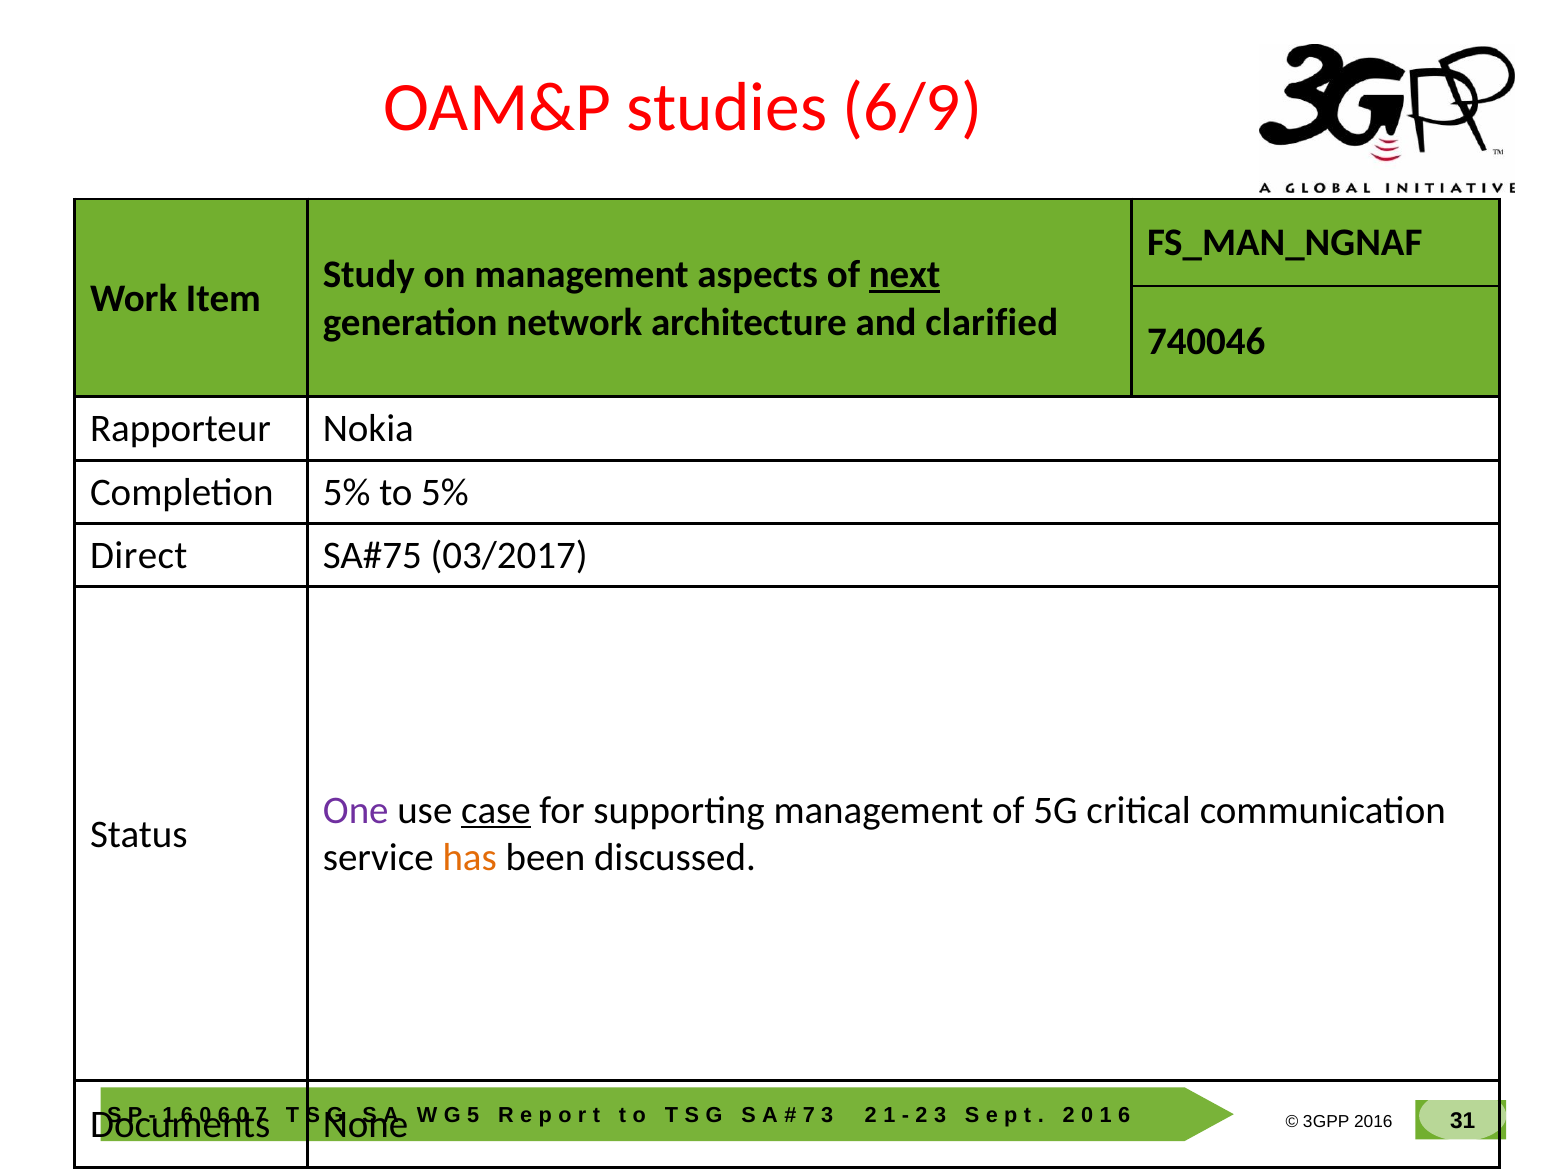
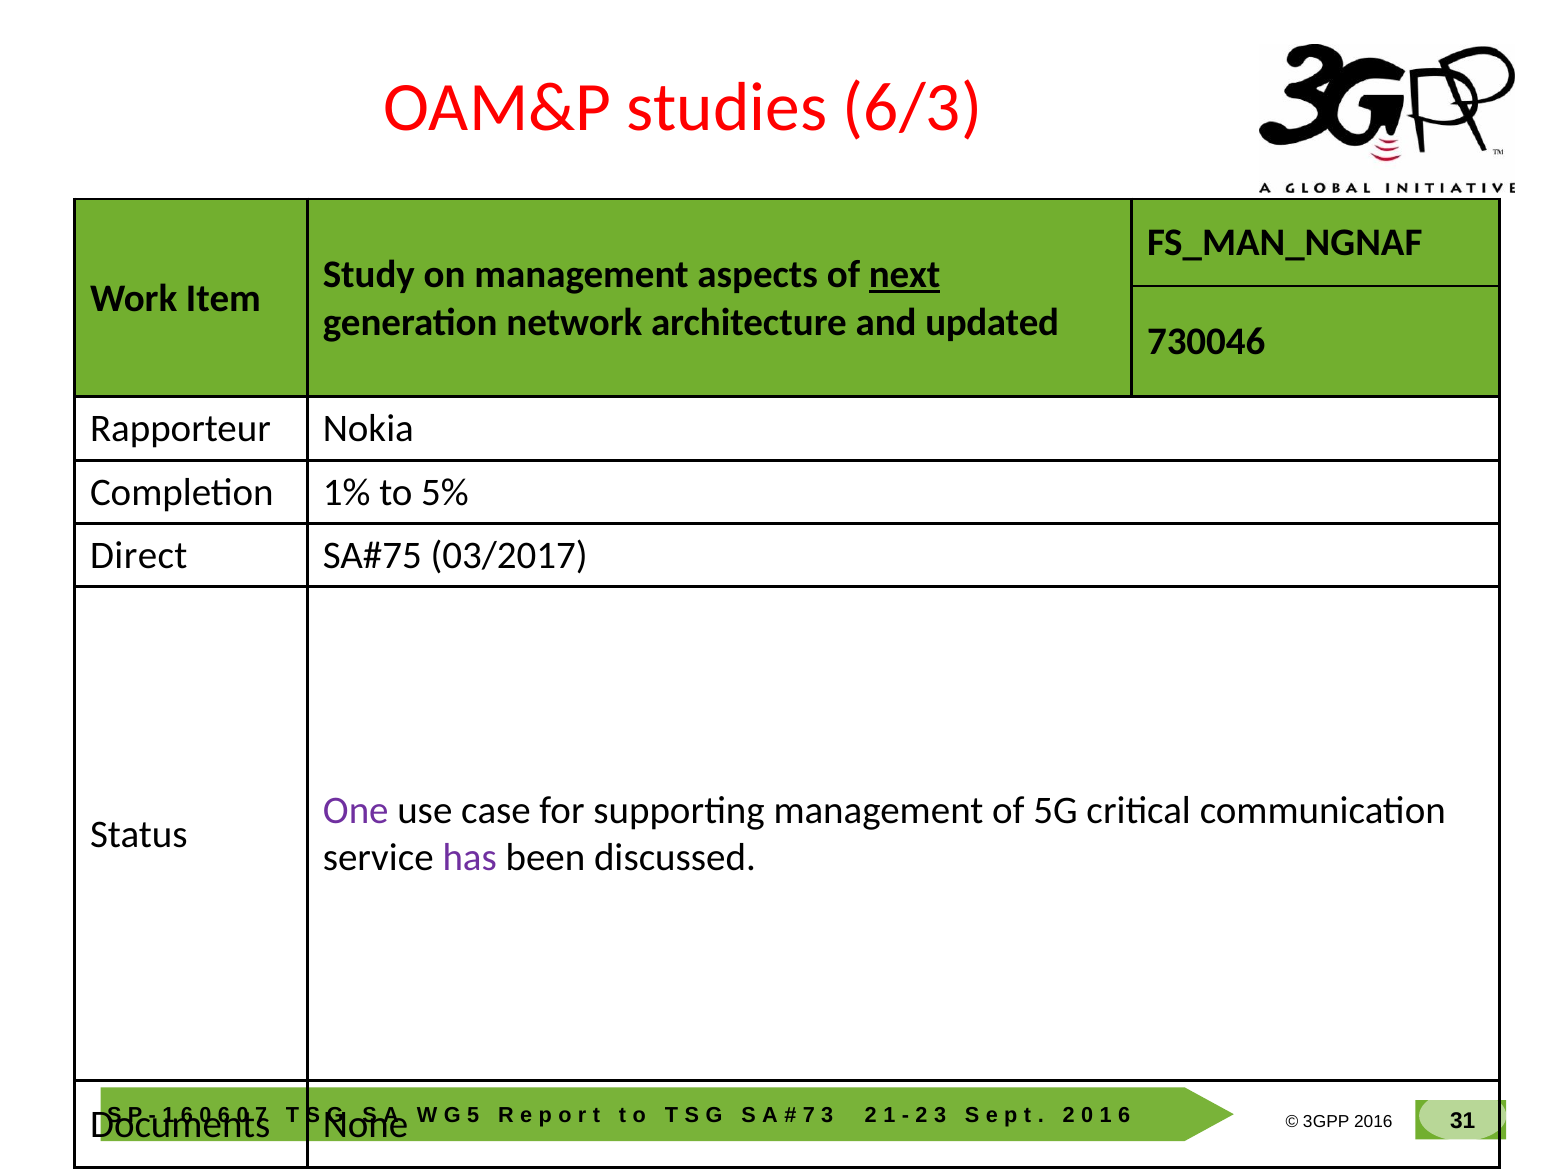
6/9: 6/9 -> 6/3 (912, 108)
clarified: clarified -> updated (992, 322)
740046: 740046 -> 730046 (1206, 342)
Completion 5%: 5% -> 1% (347, 492)
case underline: present -> none (496, 810)
has colour: orange -> purple (470, 858)
